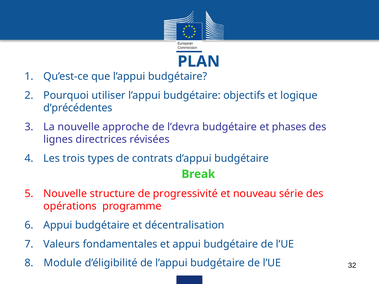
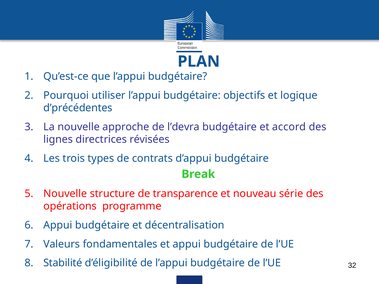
phases: phases -> accord (289, 127)
progressivité: progressivité -> transparence (185, 194)
Module: Module -> Stabilité (63, 263)
